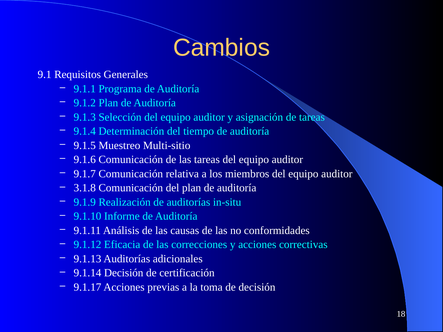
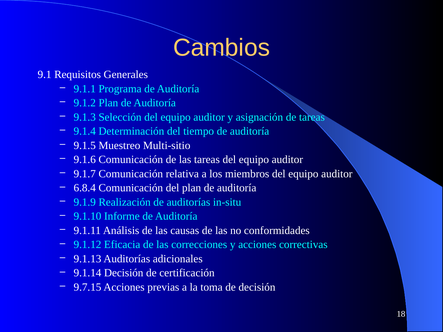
3.1.8: 3.1.8 -> 6.8.4 (85, 188)
9.1.17: 9.1.17 -> 9.7.15 (87, 287)
